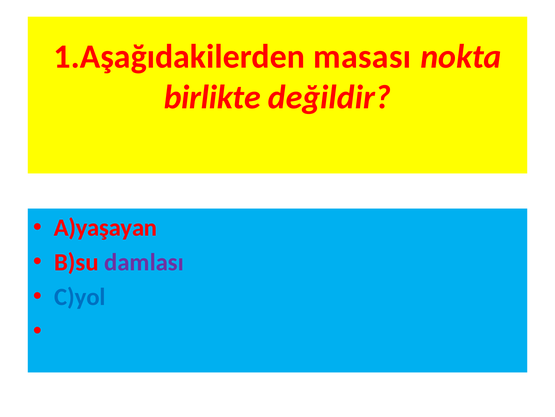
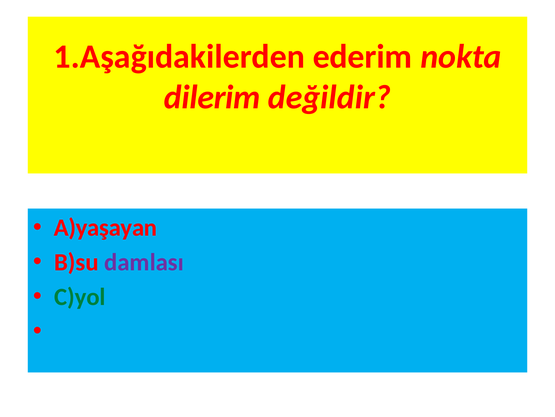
masası: masası -> ederim (362, 57)
birlikte: birlikte -> dilerim (212, 97)
C)yol colour: blue -> green (80, 297)
